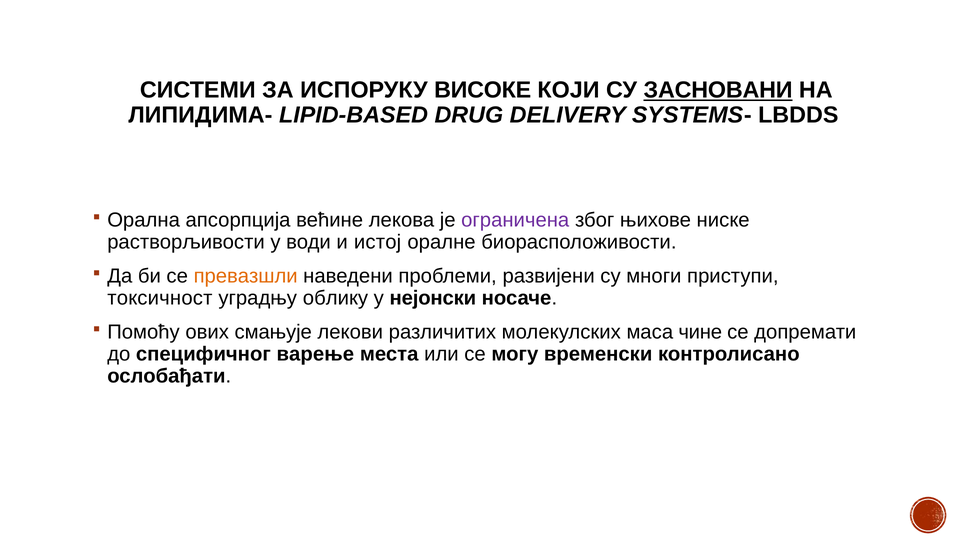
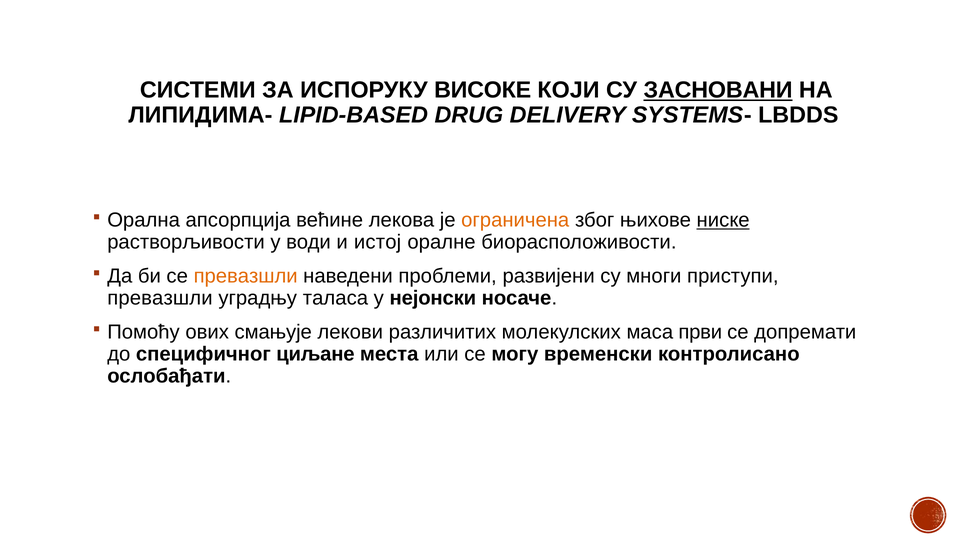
ограничена colour: purple -> orange (515, 220)
ниске underline: none -> present (723, 220)
токсичност: токсичност -> превазшли (160, 298)
облику: облику -> таласа (335, 298)
чине: чине -> први (700, 332)
варење: варење -> циљане (315, 354)
